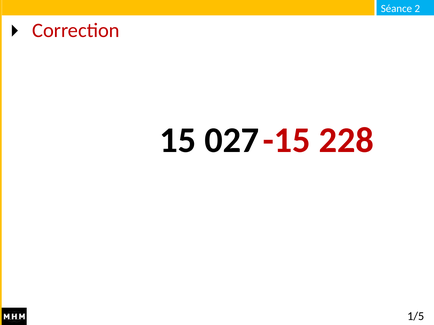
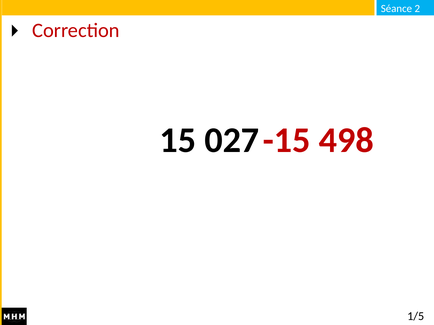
228: 228 -> 498 (346, 141)
